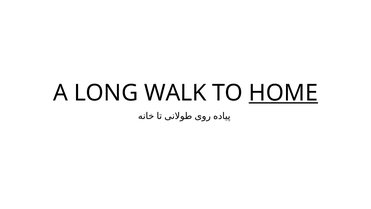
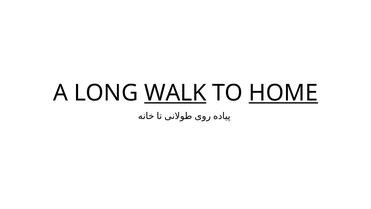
WALK underline: none -> present (175, 93)
